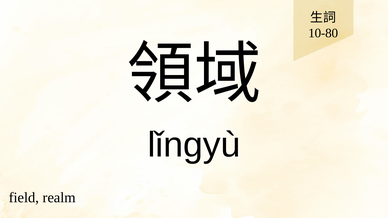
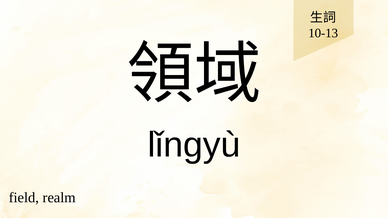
10-80: 10-80 -> 10-13 (323, 33)
